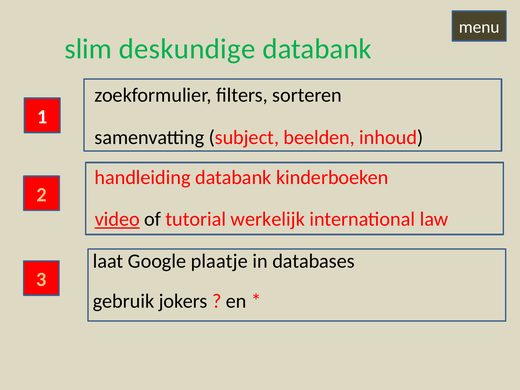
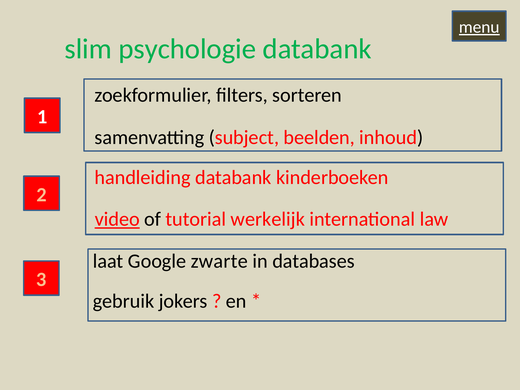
menu underline: none -> present (479, 27)
deskundige: deskundige -> psychologie (187, 49)
plaatje: plaatje -> zwarte (219, 261)
